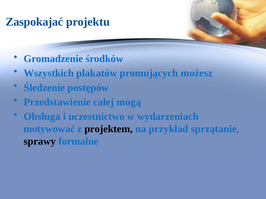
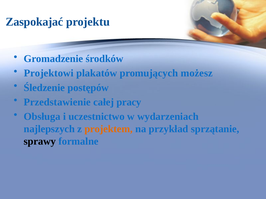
Wszystkich: Wszystkich -> Projektowi (49, 73)
mogą: mogą -> pracy (129, 102)
motywować: motywować -> najlepszych (49, 129)
projektem colour: black -> orange (109, 129)
